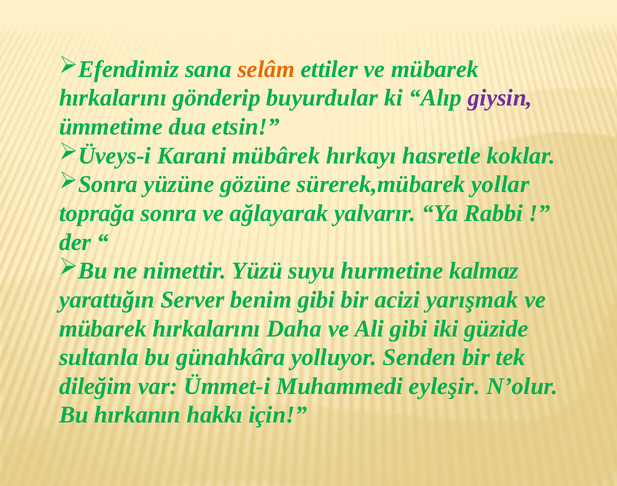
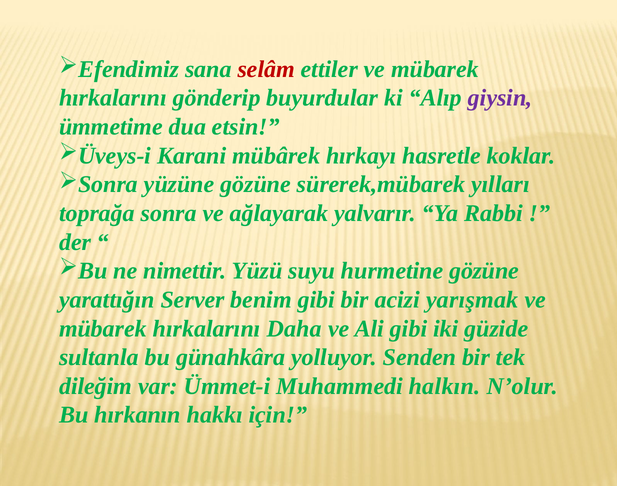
selâm colour: orange -> red (266, 69)
yollar: yollar -> yılları (500, 184)
hurmetine kalmaz: kalmaz -> gözüne (484, 271)
eyleşir: eyleşir -> halkın (445, 386)
